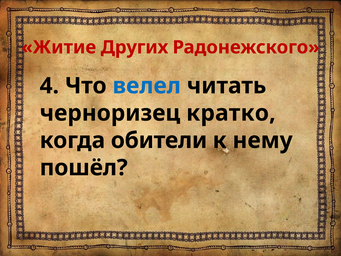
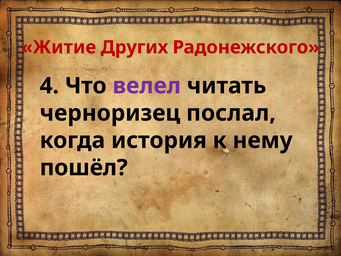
велел colour: blue -> purple (147, 86)
кратко: кратко -> послал (231, 113)
обители: обители -> история (159, 140)
